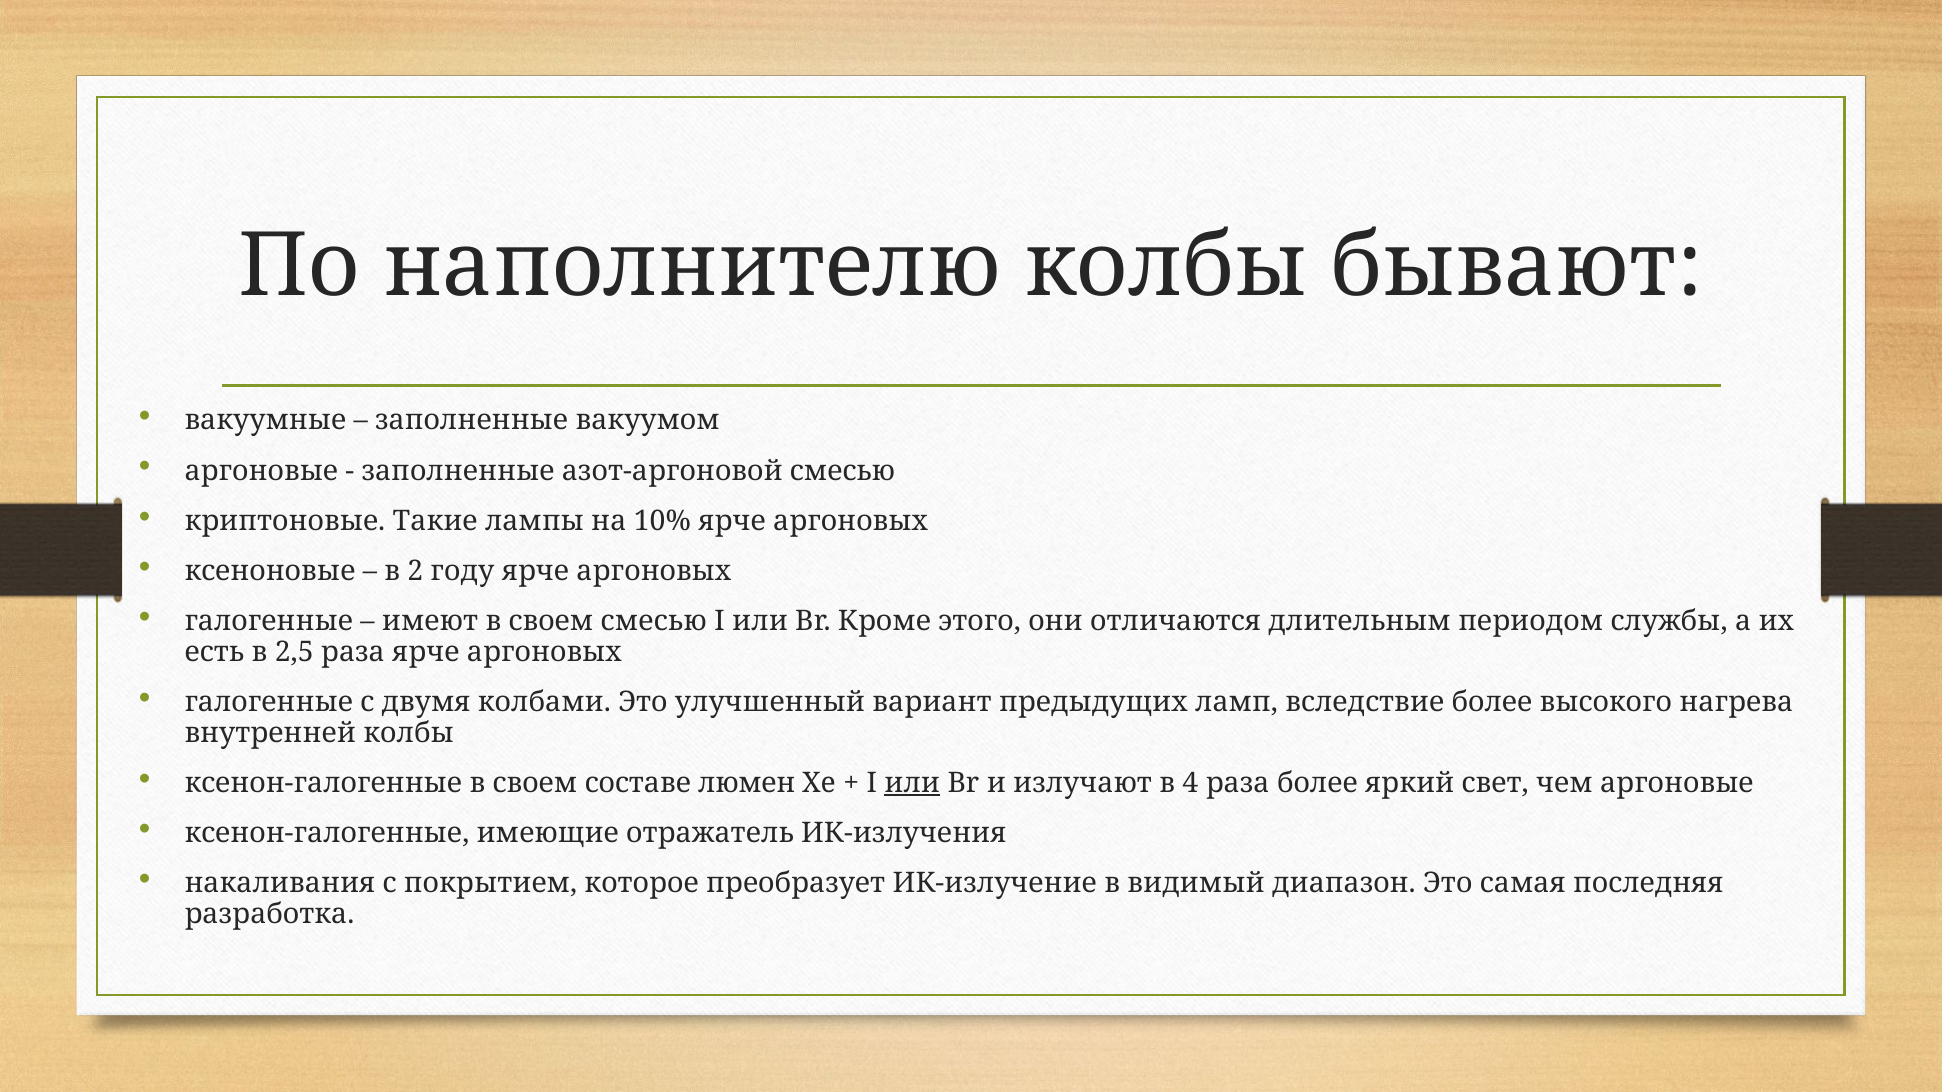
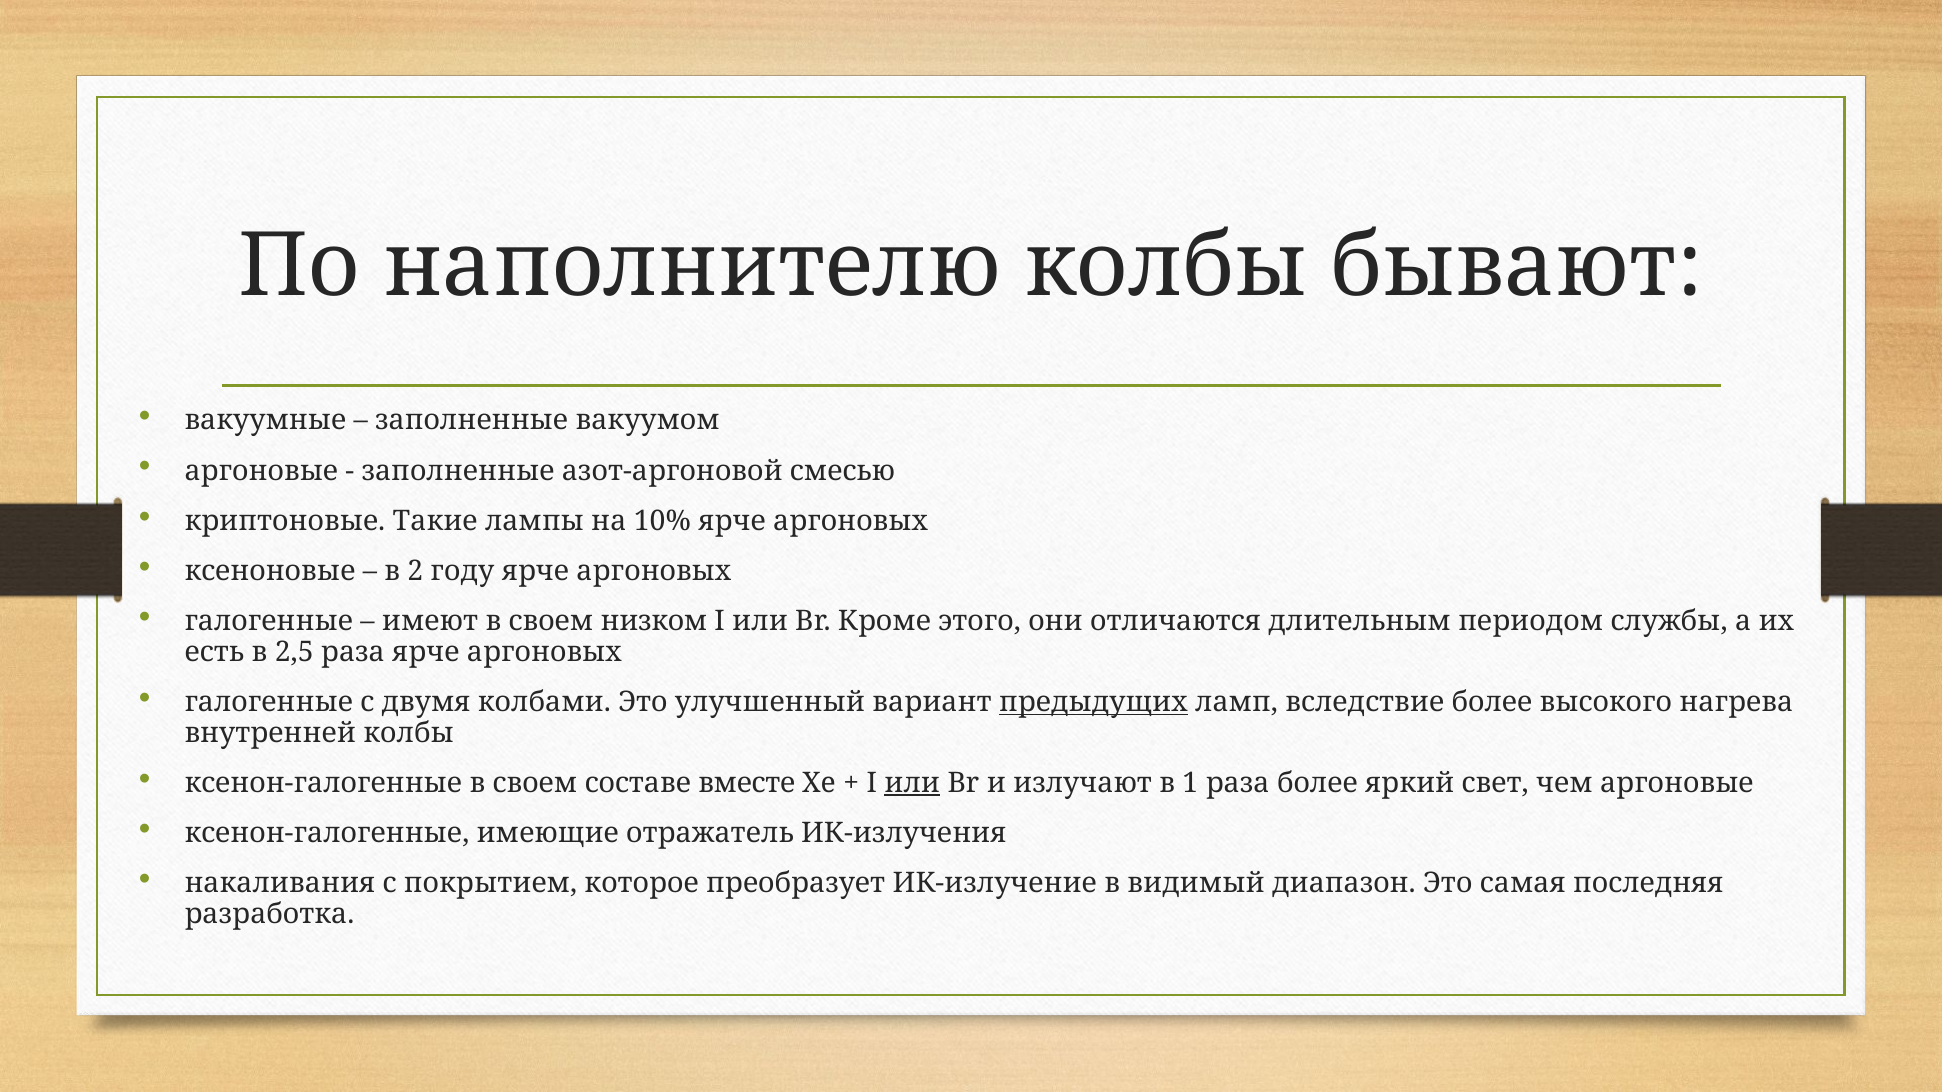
своем смесью: смесью -> низком (654, 622)
предыдущих underline: none -> present (1093, 703)
люмен: люмен -> вместе (747, 783)
4: 4 -> 1 (1190, 783)
